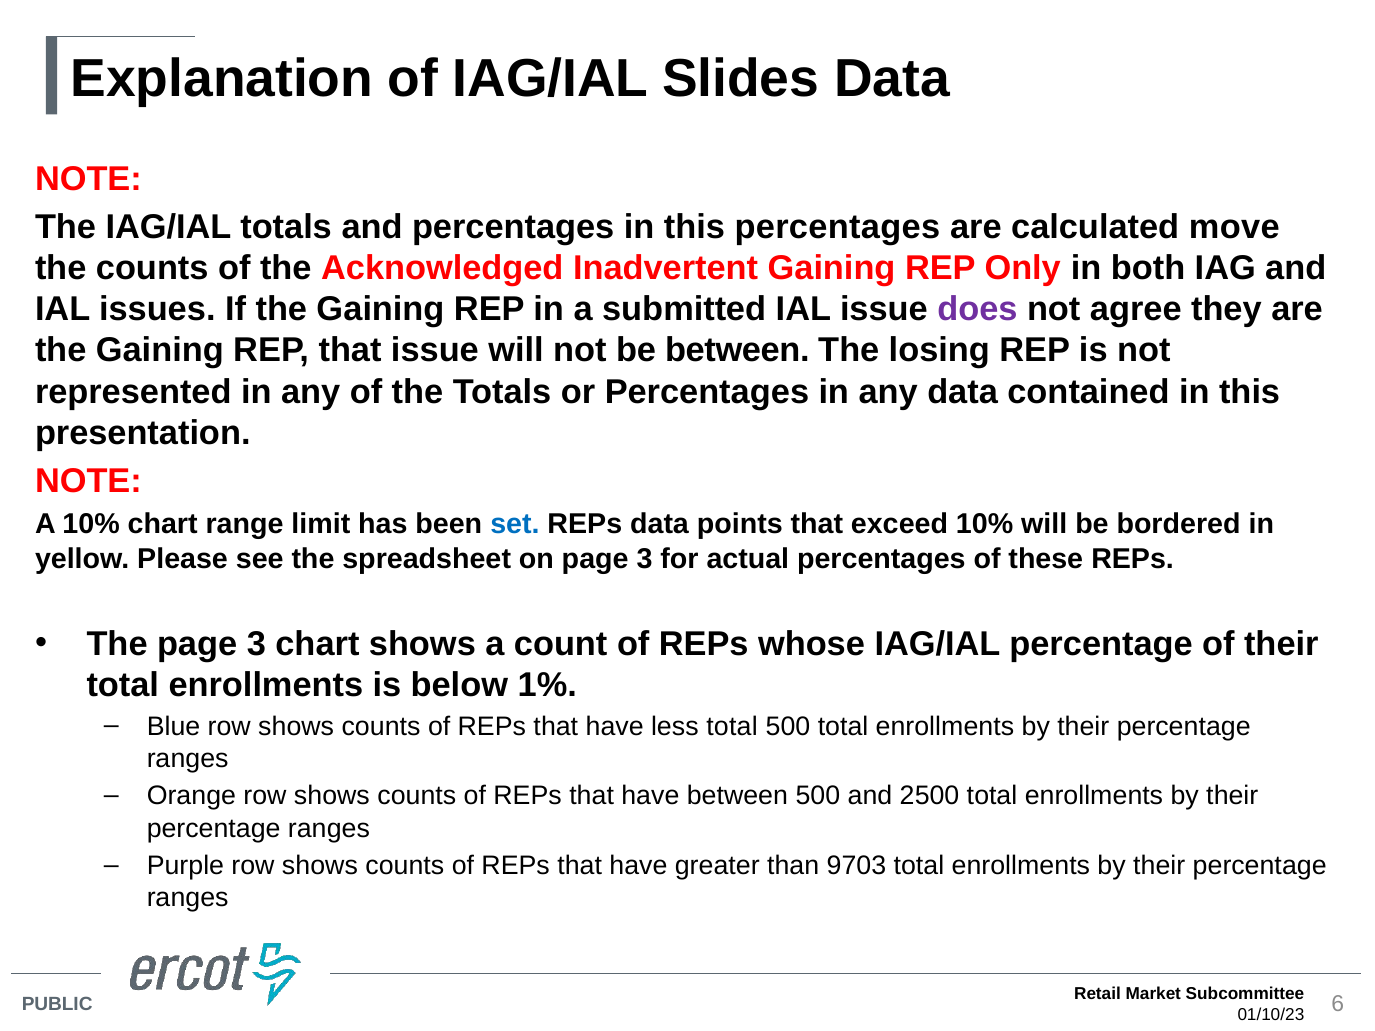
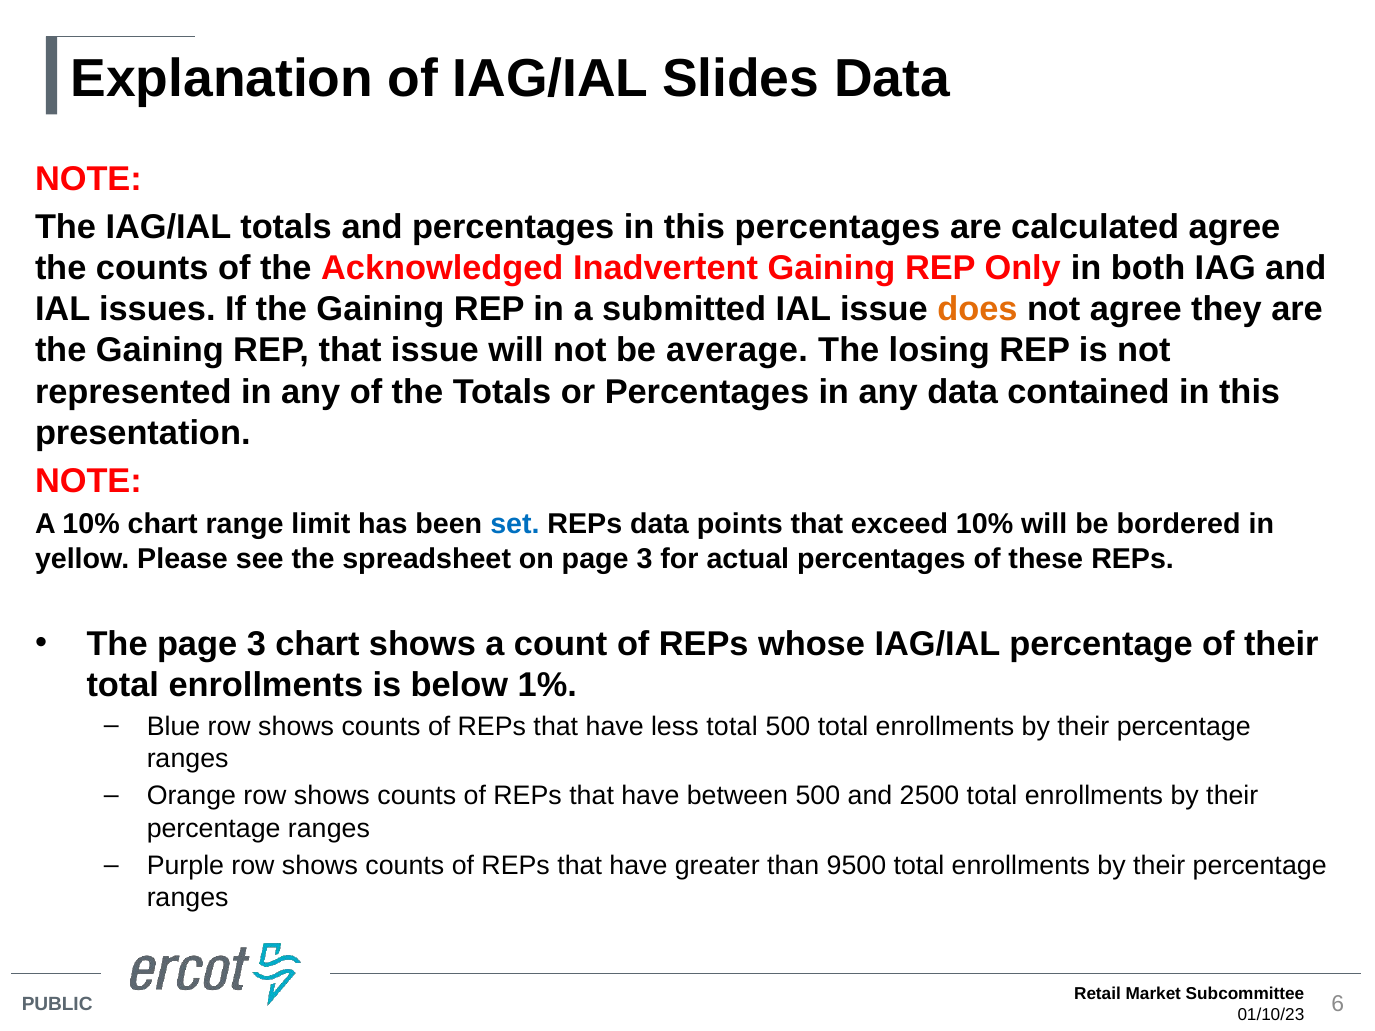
calculated move: move -> agree (1234, 227)
does colour: purple -> orange (977, 309)
be between: between -> average (737, 351)
9703: 9703 -> 9500 (856, 866)
